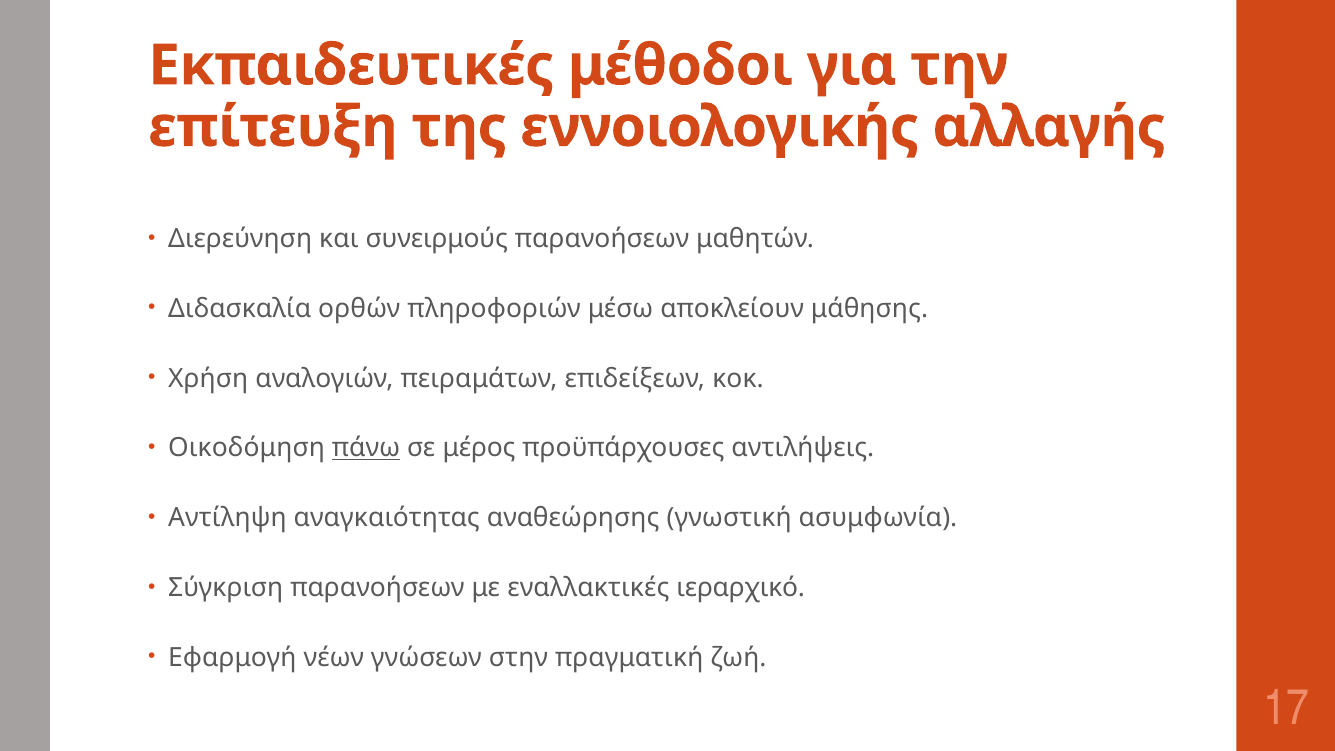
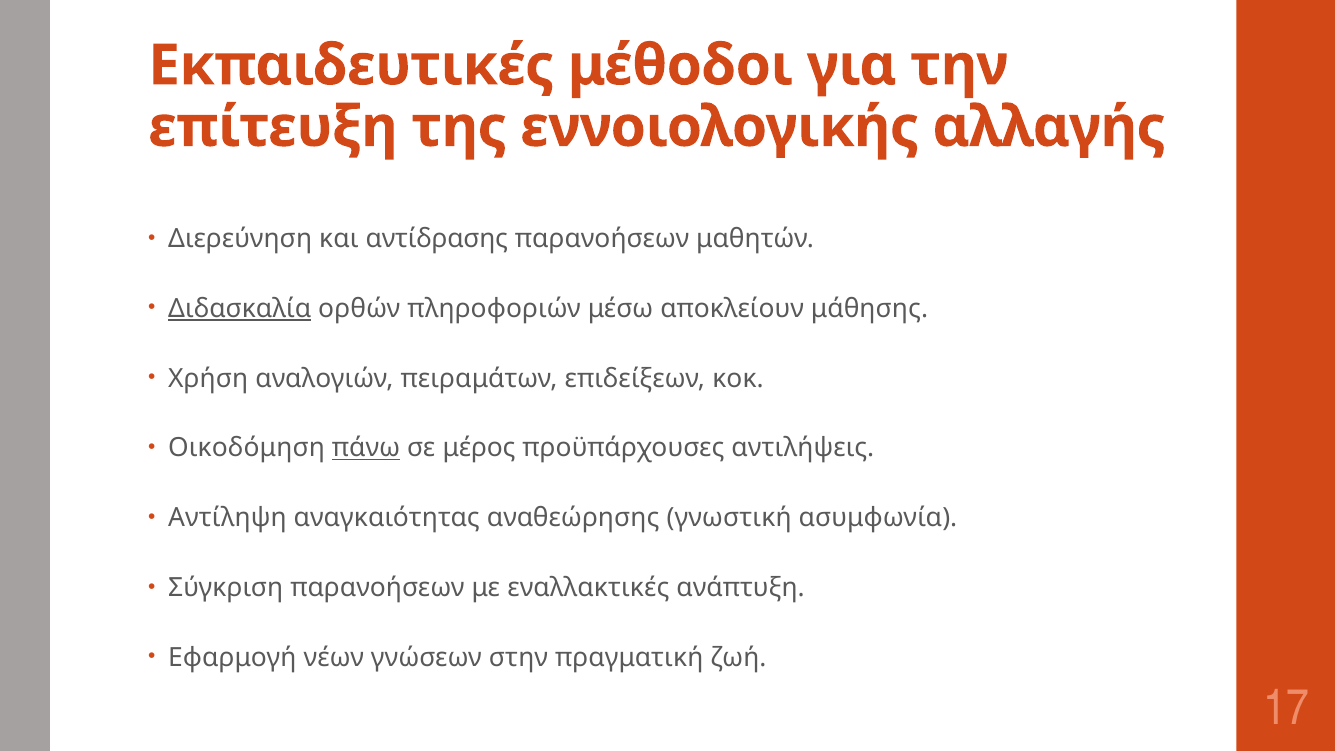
συνειρμούς: συνειρμούς -> αντίδρασης (437, 239)
Διδασκαλία underline: none -> present (240, 309)
ιεραρχικό: ιεραρχικό -> ανάπτυξη (741, 588)
